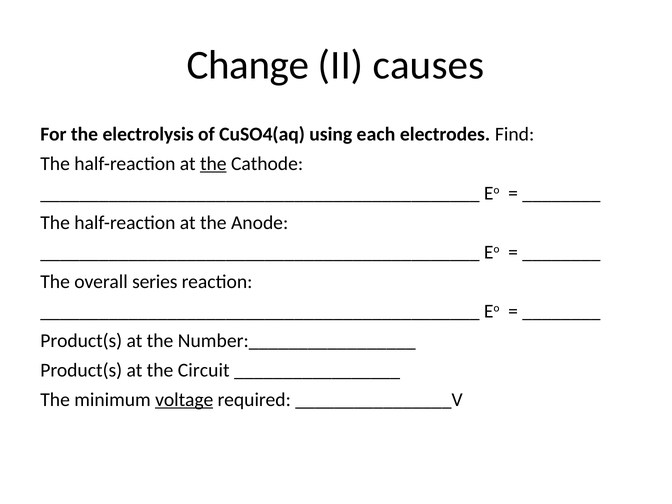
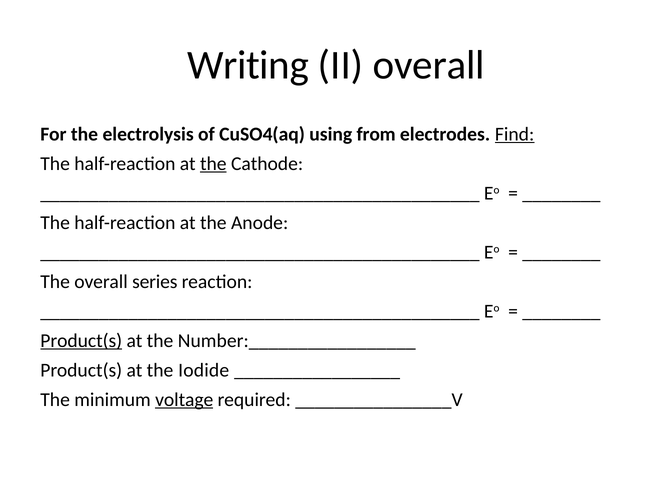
Change: Change -> Writing (248, 65)
II causes: causes -> overall (429, 65)
each: each -> from (376, 134)
Find underline: none -> present (515, 134)
Product(s underline: none -> present (81, 341)
Circuit: Circuit -> Iodide (204, 370)
